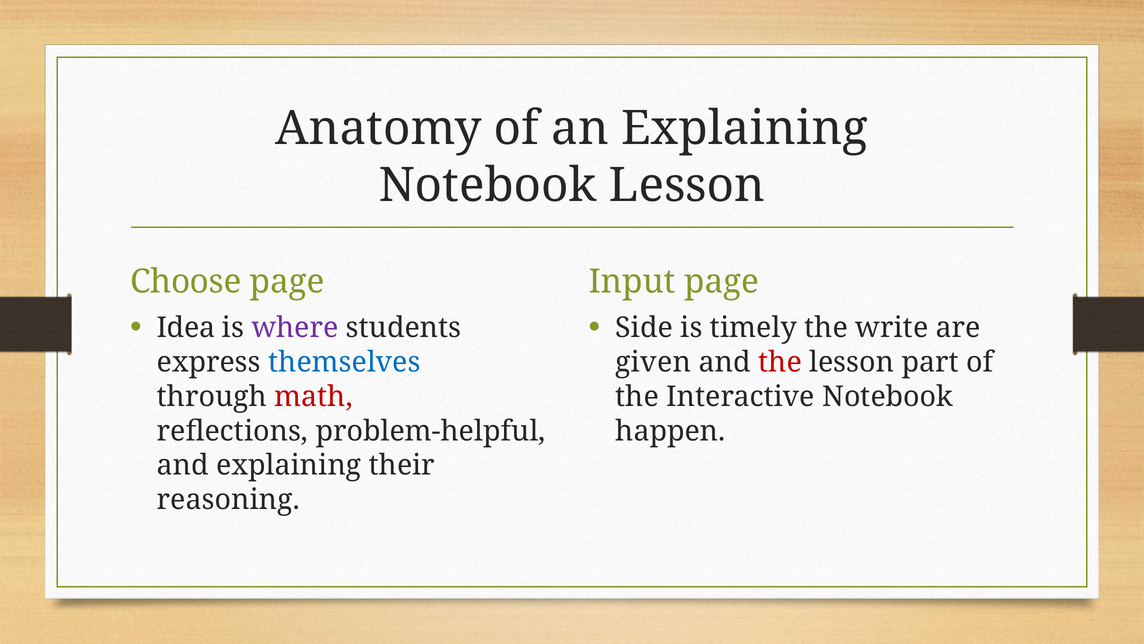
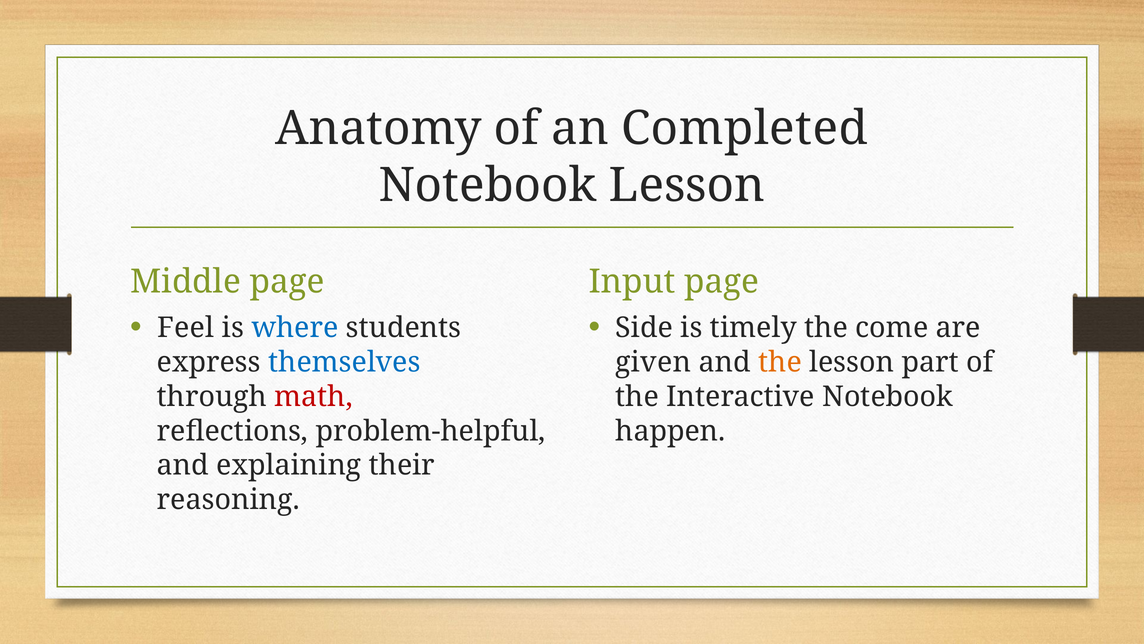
an Explaining: Explaining -> Completed (744, 128)
Choose: Choose -> Middle (186, 282)
Idea: Idea -> Feel (186, 328)
where colour: purple -> blue (295, 328)
write: write -> come (892, 328)
the colour: red -> orange (780, 362)
